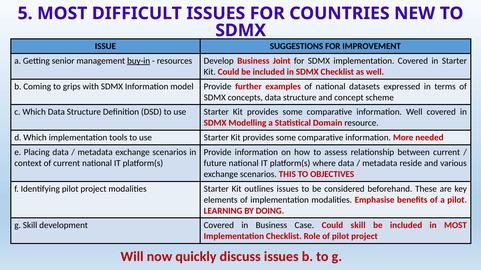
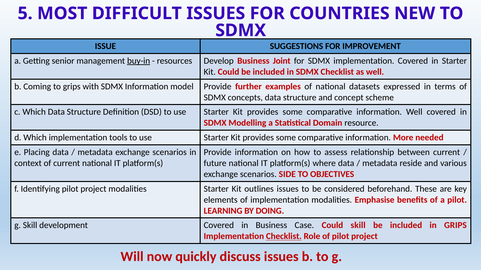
THIS: THIS -> SIDE (287, 175)
in MOST: MOST -> GRIPS (455, 226)
Checklist underline: none -> present (284, 237)
